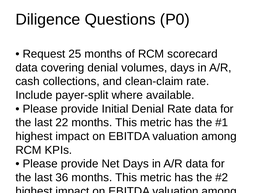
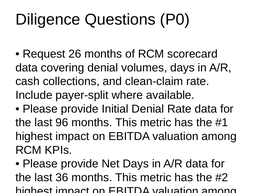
25: 25 -> 26 (75, 54)
22: 22 -> 96 (62, 123)
